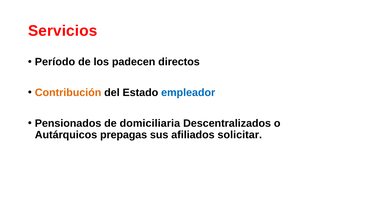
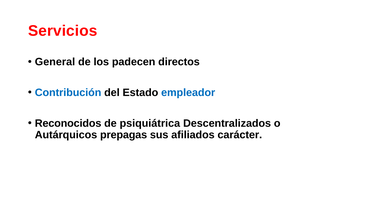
Período: Período -> General (55, 62)
Contribución colour: orange -> blue (68, 93)
Pensionados: Pensionados -> Reconocidos (68, 124)
domiciliaria: domiciliaria -> psiquiátrica (150, 124)
solicitar: solicitar -> carácter (240, 135)
